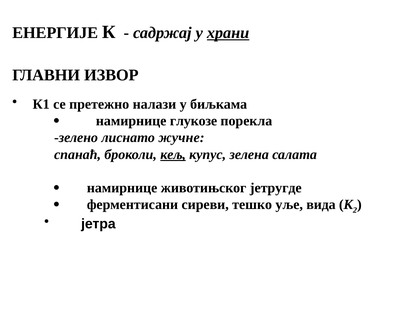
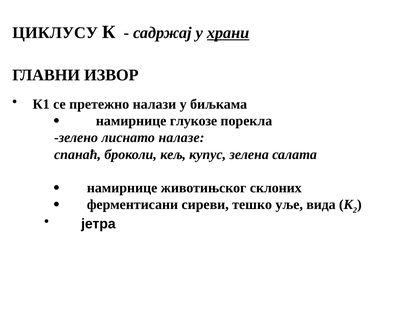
ЕНЕРГИЈЕ: ЕНЕРГИЈЕ -> ЦИКЛУСУ (55, 33)
жучне: жучне -> налазе (181, 137)
кељ underline: present -> none (173, 154)
јетругде: јетругде -> склоних (276, 188)
